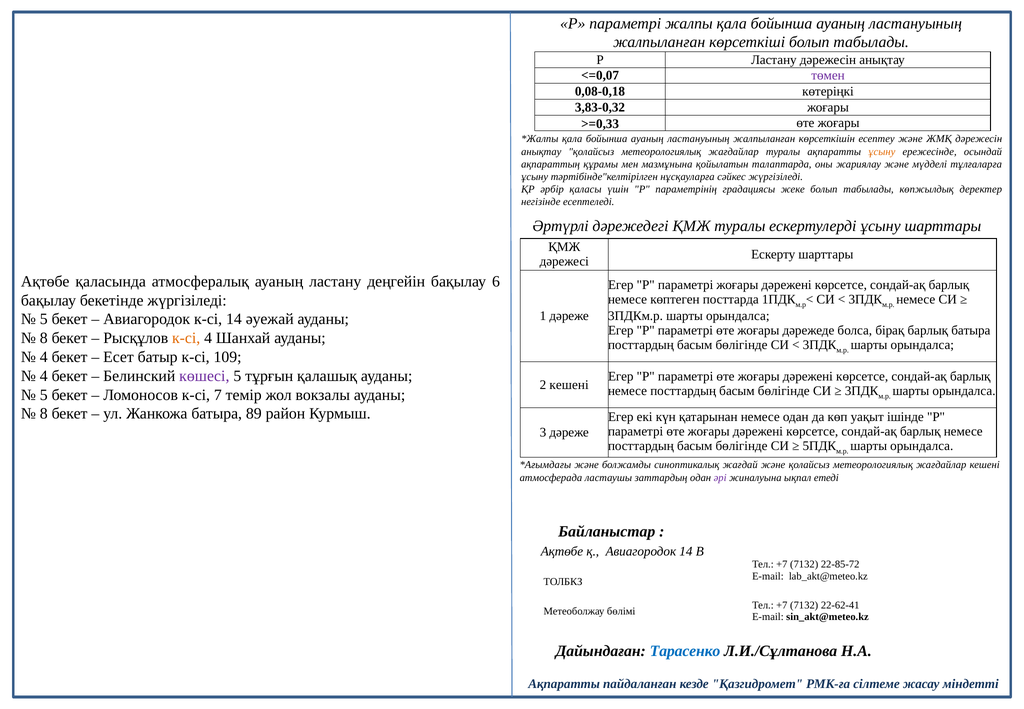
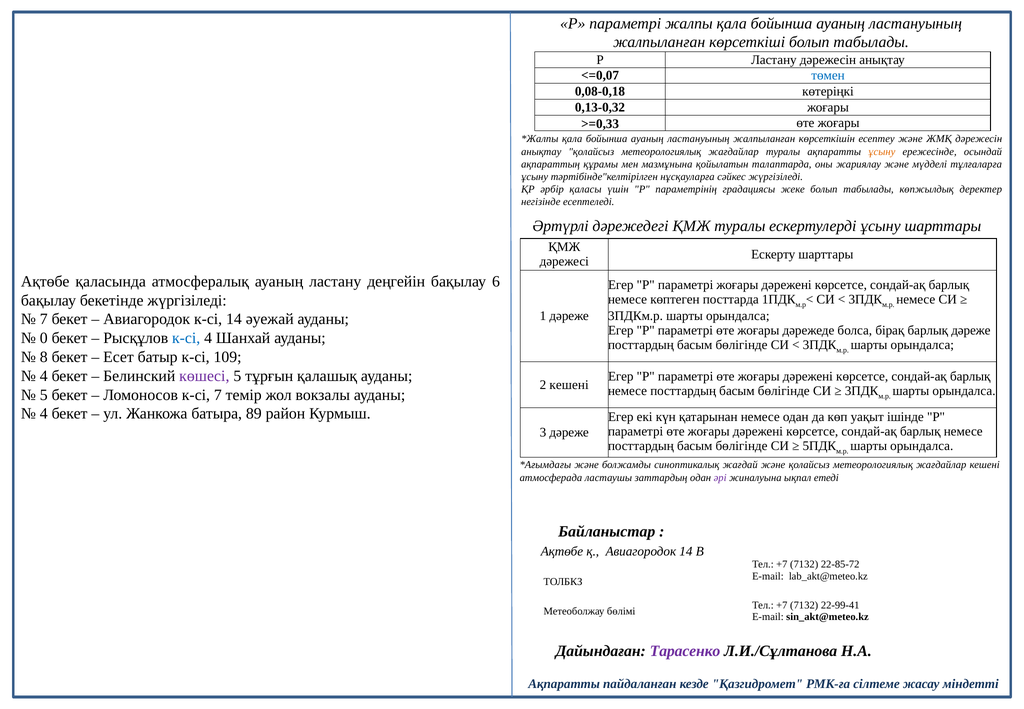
төмен colour: purple -> blue (828, 76)
3,83-0,32: 3,83-0,32 -> 0,13-0,32 (600, 107)
5: 5 -> 7 (44, 319)
барлық батыра: батыра -> дәреже (971, 330)
8: 8 -> 0 (44, 338)
к-сі colour: orange -> blue (186, 338)
4: 4 -> 8 (44, 357)
8: 8 -> 4 (44, 414)
22-62-41: 22-62-41 -> 22-99-41 (840, 605)
Тарасенко colour: blue -> purple (685, 651)
